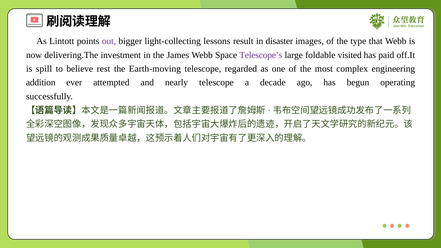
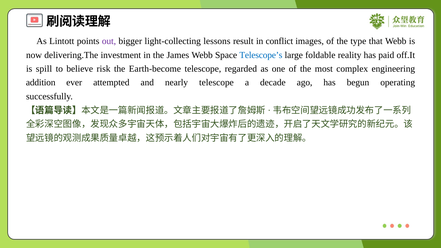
disaster: disaster -> conflict (279, 41)
Telescope’s colour: purple -> blue (261, 55)
visited: visited -> reality (350, 55)
rest: rest -> risk (104, 69)
Earth-moving: Earth-moving -> Earth-become (155, 69)
